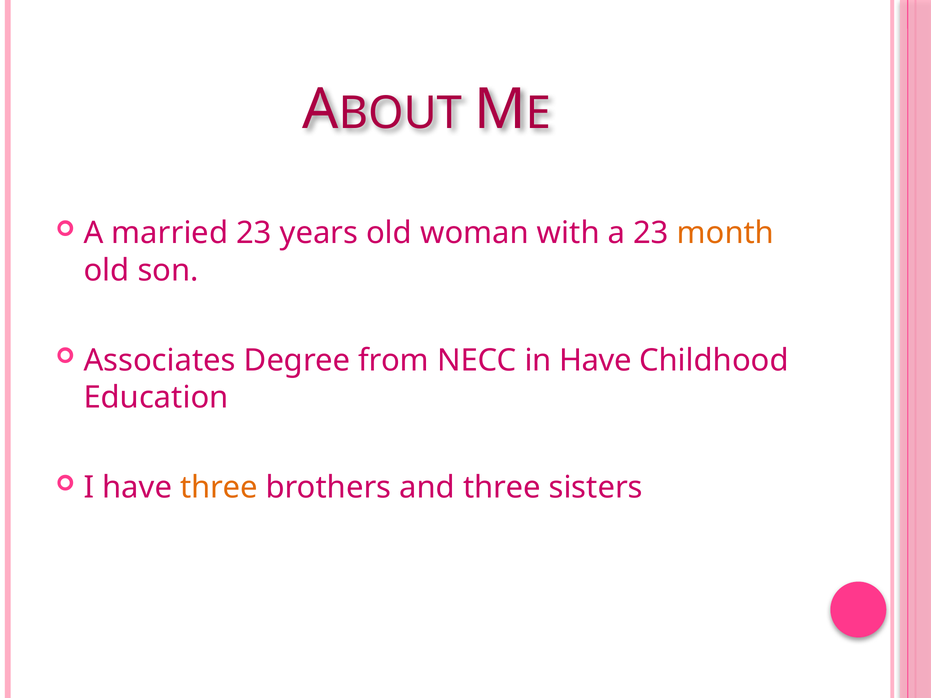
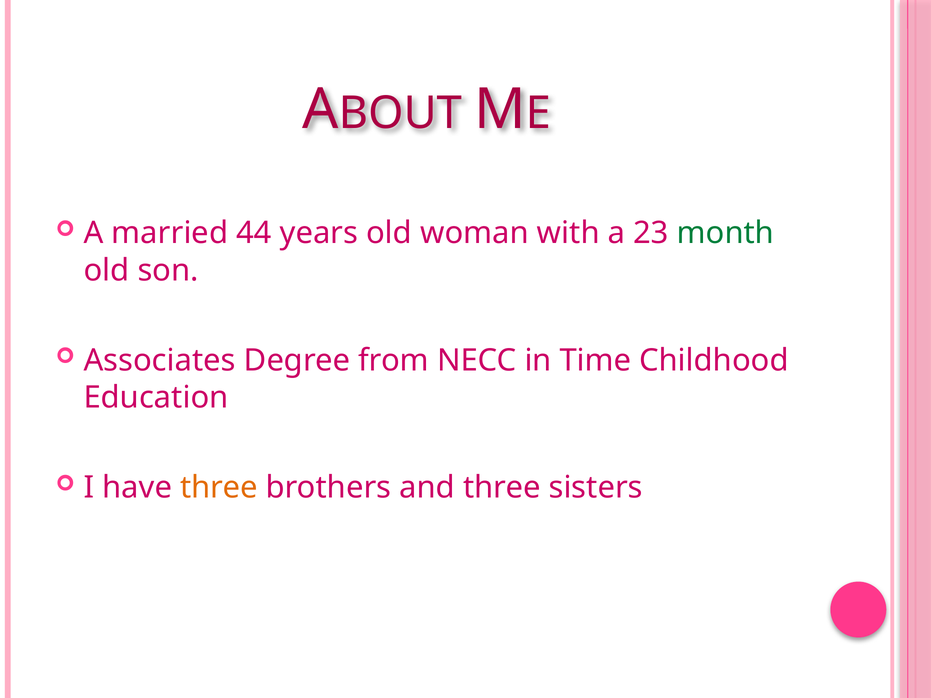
married 23: 23 -> 44 (254, 233)
month colour: orange -> green (725, 233)
in Have: Have -> Time (595, 361)
